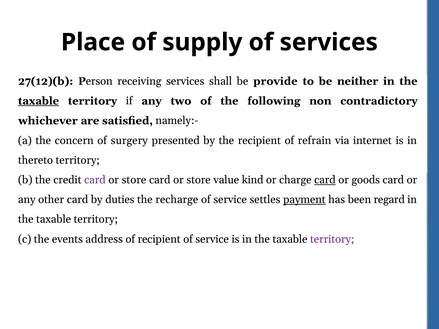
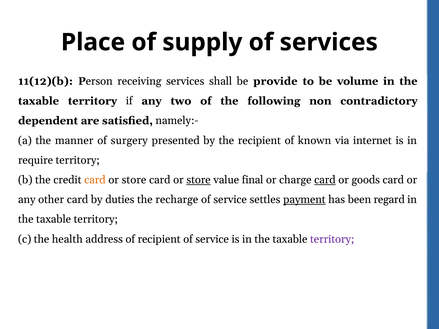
27(12)(b: 27(12)(b -> 11(12)(b (46, 81)
neither: neither -> volume (358, 81)
taxable underline: present -> none (39, 101)
whichever: whichever -> dependent (48, 121)
concern: concern -> manner (74, 141)
refrain: refrain -> known (315, 141)
thereto: thereto -> require (36, 160)
card colour: purple -> orange (95, 180)
store underline: none -> present (199, 180)
kind: kind -> final (253, 180)
events: events -> health (67, 239)
